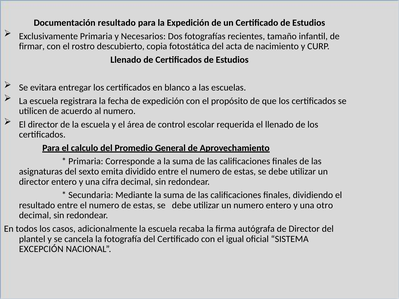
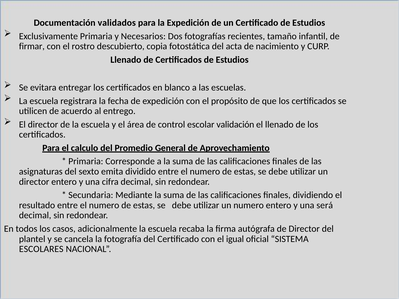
Documentación resultado: resultado -> validados (117, 23)
al numero: numero -> entrego (119, 111)
requerida: requerida -> validación (235, 125)
otro: otro -> será (325, 205)
EXCEPCIÓN: EXCEPCIÓN -> ESCOLARES (41, 249)
